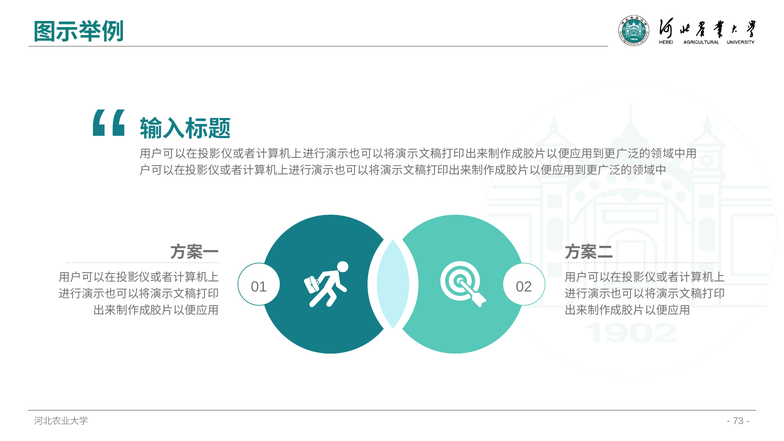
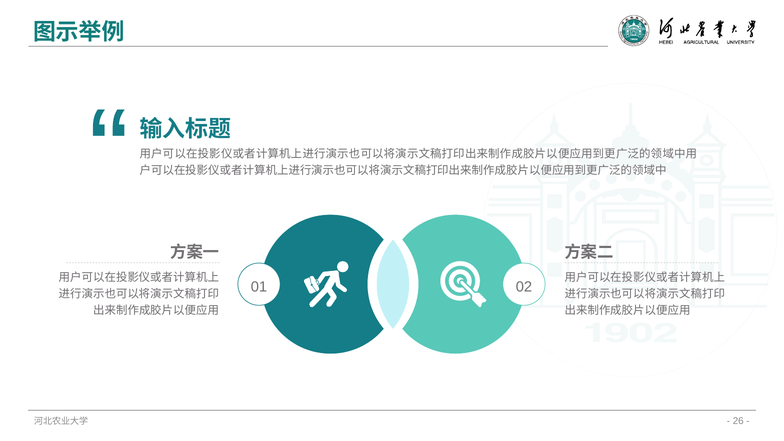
73: 73 -> 26 (738, 421)
